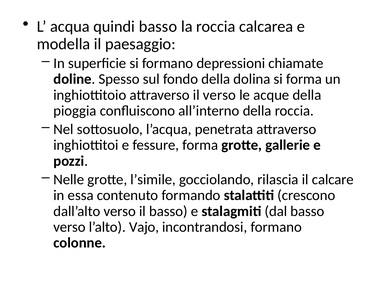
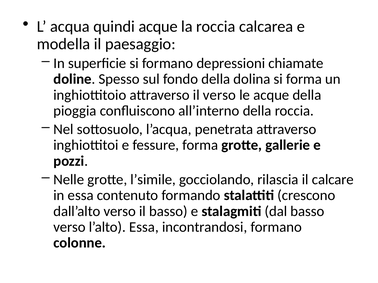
quindi basso: basso -> acque (158, 27)
l’alto Vajo: Vajo -> Essa (144, 227)
